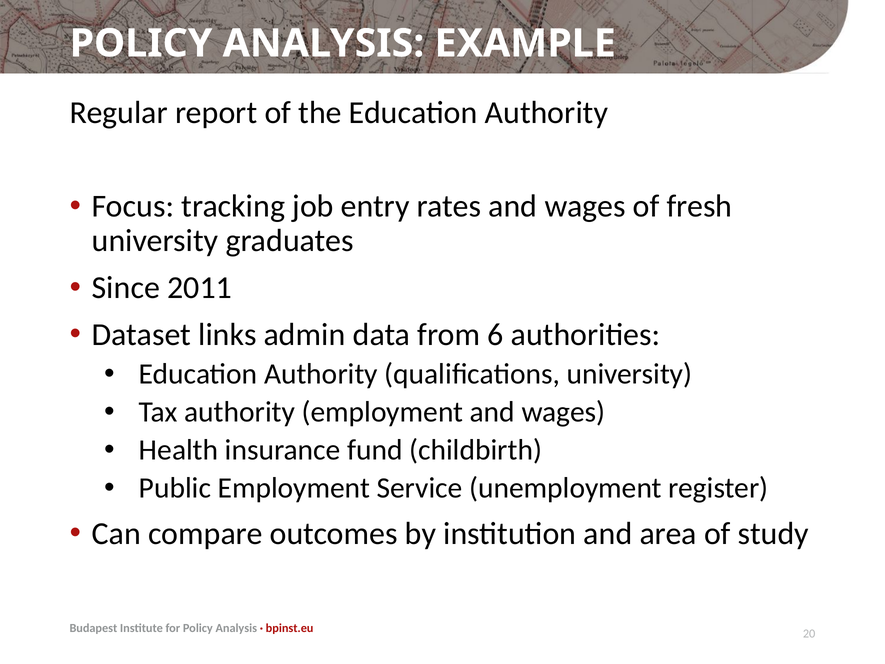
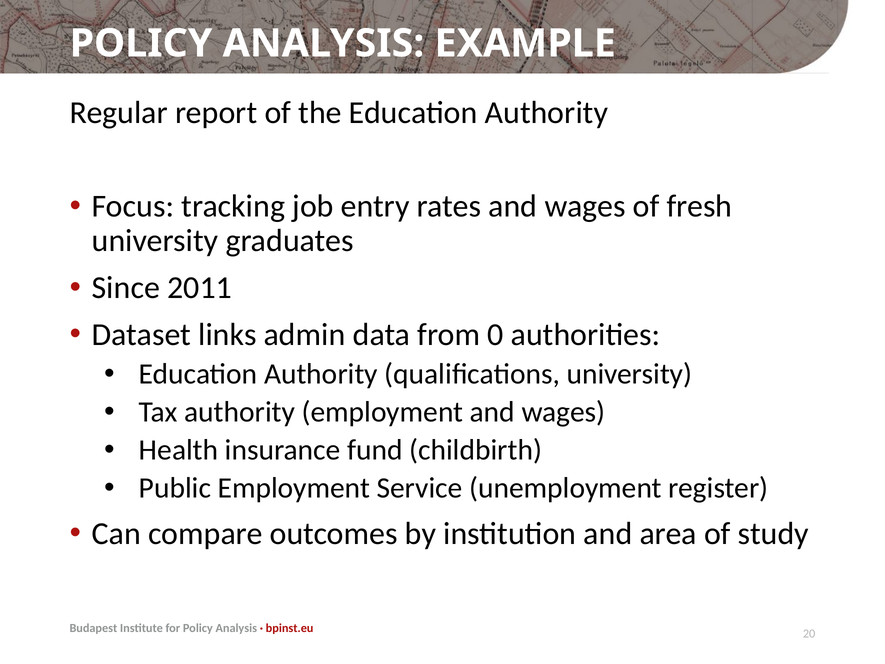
6: 6 -> 0 (496, 335)
